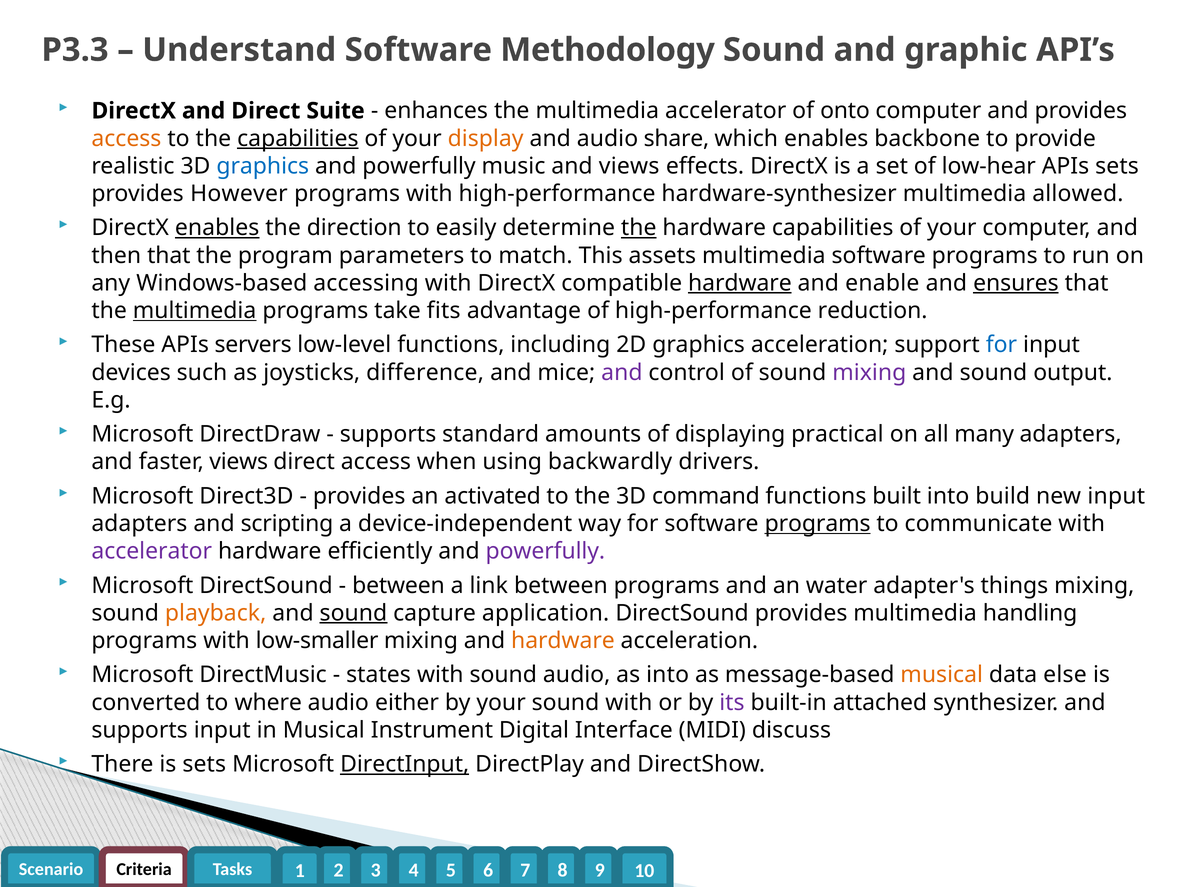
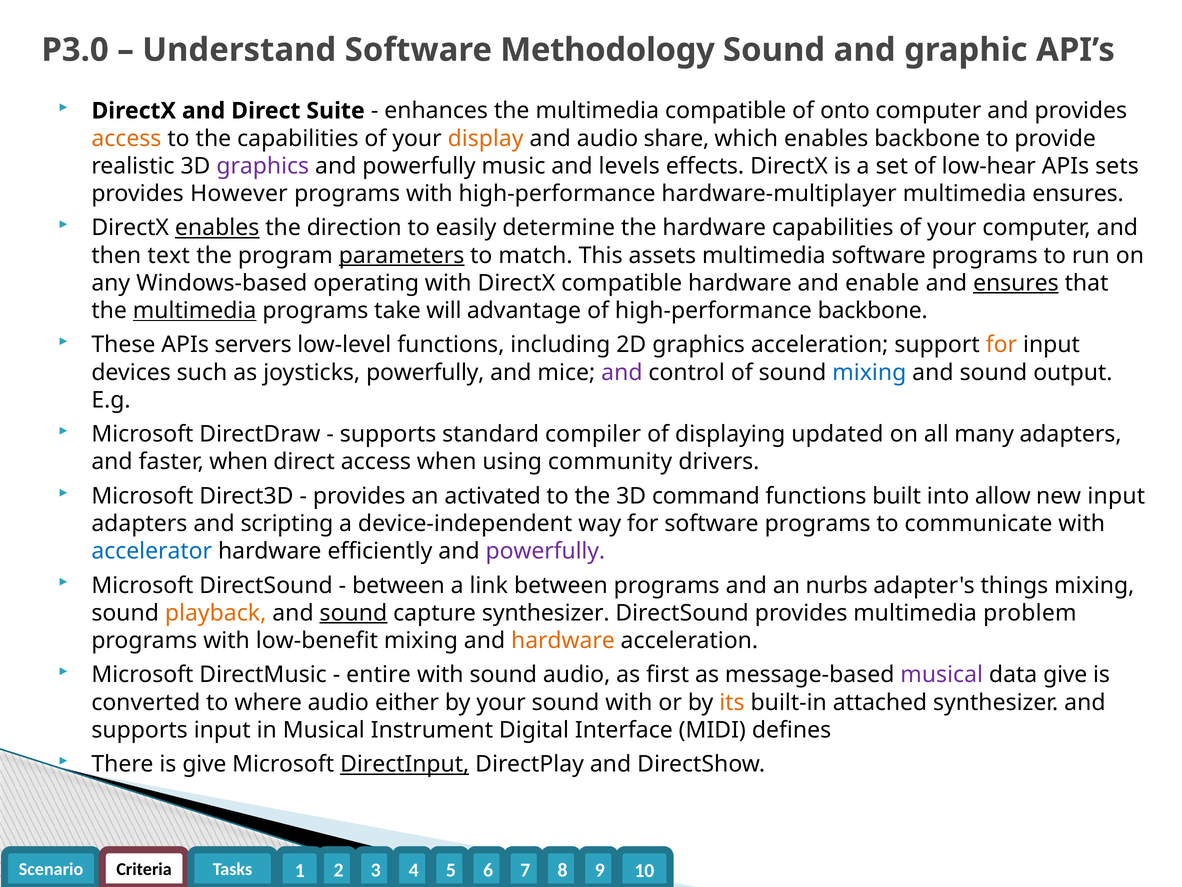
P3.3: P3.3 -> P3.0 (75, 50)
multimedia accelerator: accelerator -> compatible (726, 111)
capabilities underline: present -> none (298, 138)
graphics colour: blue -> purple (263, 166)
and views: views -> levels (629, 166)
hardware-synthesizer: hardware-synthesizer -> hardware-multiplayer (779, 194)
multimedia allowed: allowed -> ensures (1078, 194)
the underline: present -> none (639, 228)
then that: that -> text (169, 255)
parameters underline: none -> present (402, 255)
accessing: accessing -> operating (366, 283)
hardware underline: present -> none (740, 283)
fits: fits -> will (444, 310)
high-performance reduction: reduction -> backbone (873, 310)
for colour: blue -> orange (1001, 345)
joysticks difference: difference -> powerfully (425, 372)
mixing colour: purple -> blue (869, 372)
amounts: amounts -> compiler (593, 434)
practical: practical -> updated (837, 434)
faster views: views -> when (239, 462)
backwardly: backwardly -> community (610, 462)
build: build -> allow (1003, 496)
programs underline: present -> none (818, 523)
accelerator colour: purple -> blue (152, 551)
water: water -> nurbs (837, 585)
capture application: application -> synthesizer (546, 613)
handling: handling -> problem (1030, 613)
low-smaller: low-smaller -> low-benefit (317, 640)
states: states -> entire (378, 674)
as into: into -> first (668, 674)
musical colour: orange -> purple (942, 674)
data else: else -> give (1065, 674)
its colour: purple -> orange (732, 702)
discuss: discuss -> defines (792, 730)
is sets: sets -> give (204, 764)
